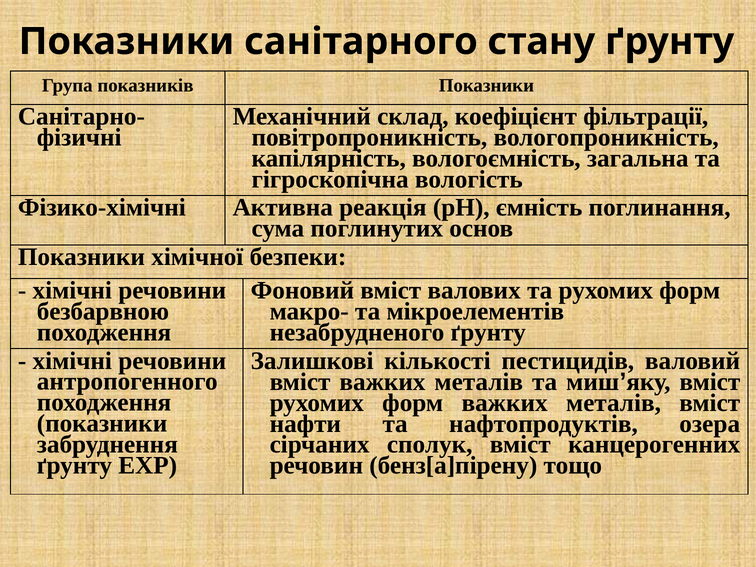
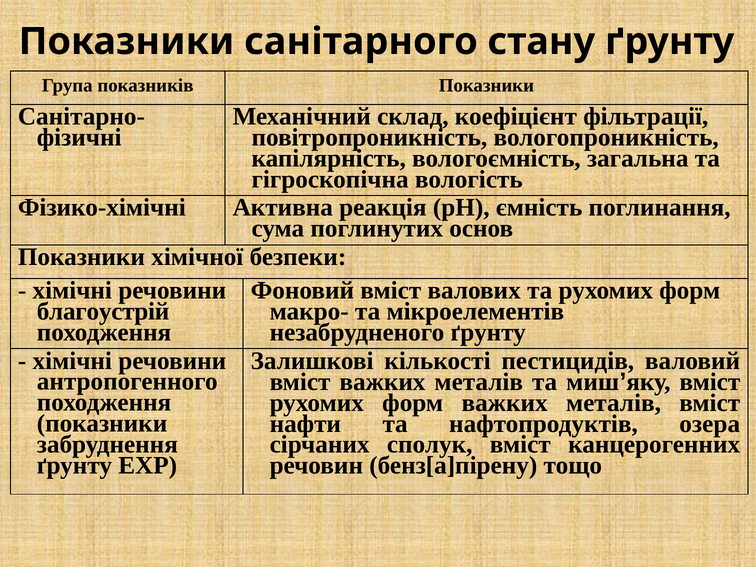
безбарвною: безбарвною -> благоустрій (103, 311)
